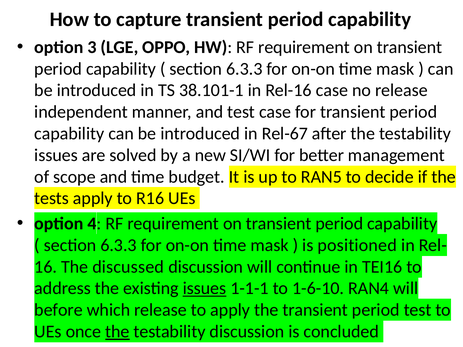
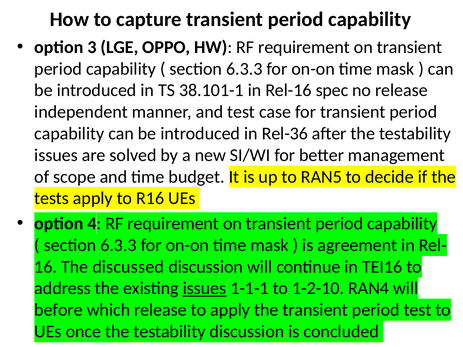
Rel-16 case: case -> spec (332, 90)
Rel-67: Rel-67 -> Rel-36 (285, 134)
positioned: positioned -> agreement (357, 245)
1-6-10: 1-6-10 -> 1-2-10 (318, 289)
the underline: present -> none (117, 332)
